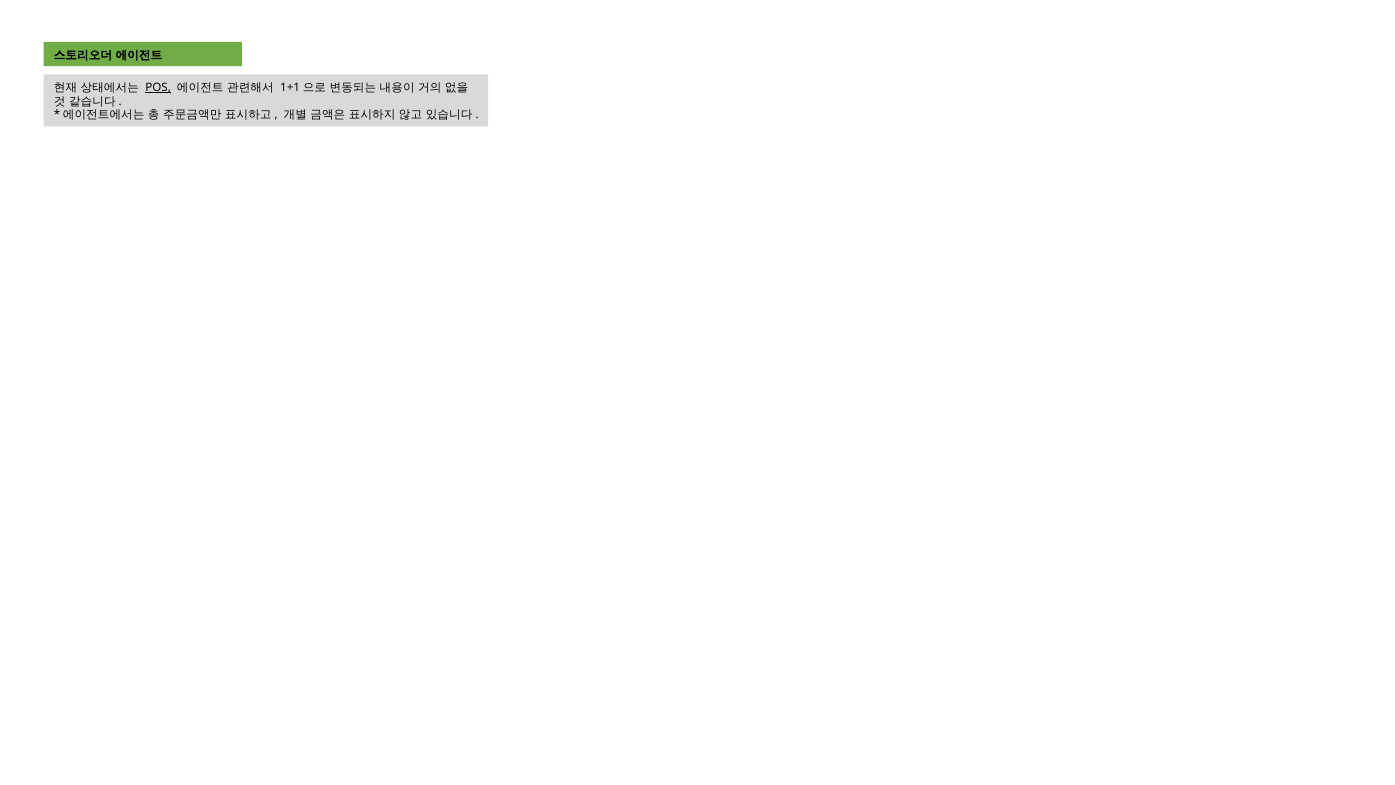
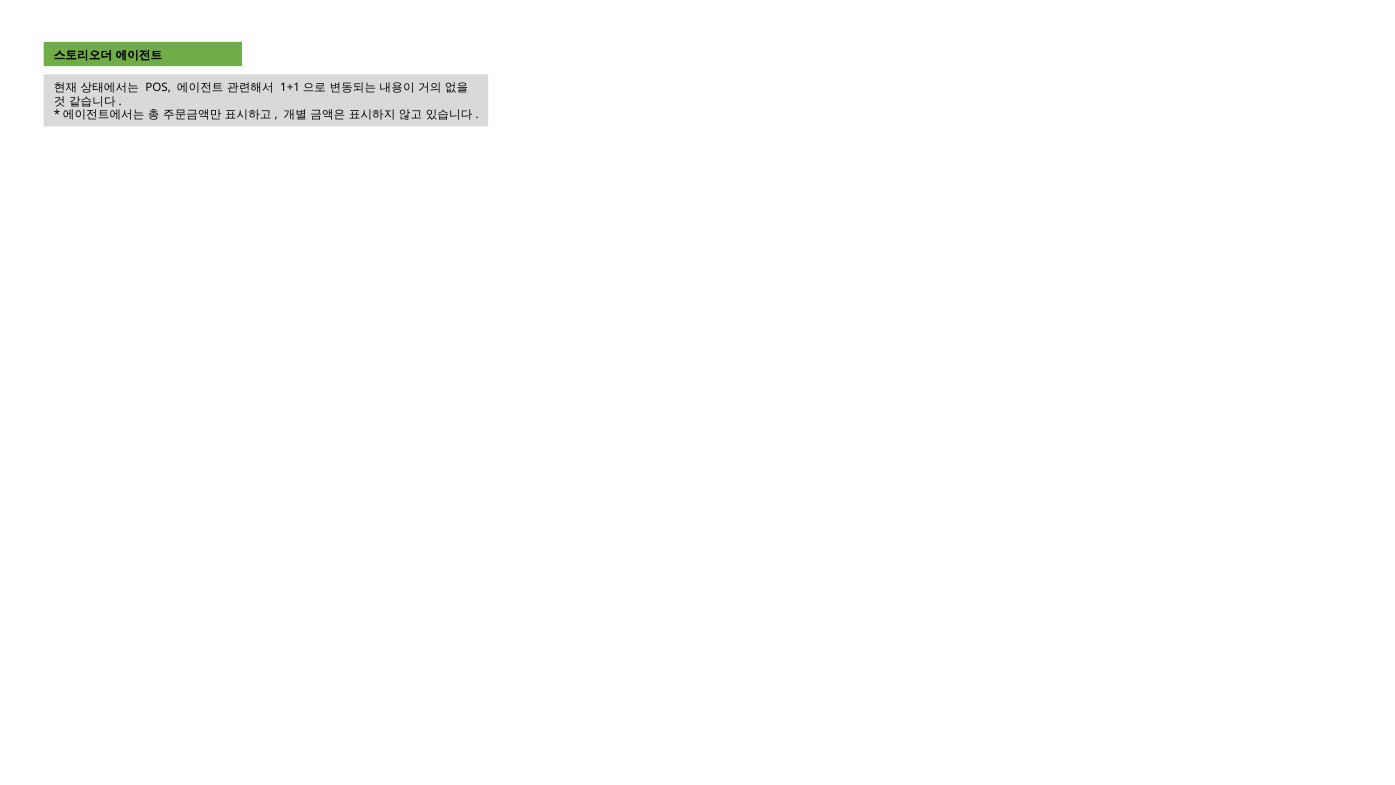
POS underline: present -> none (158, 87)
